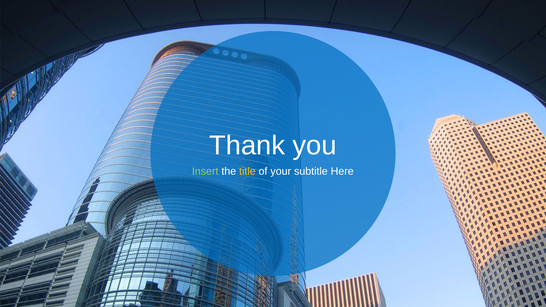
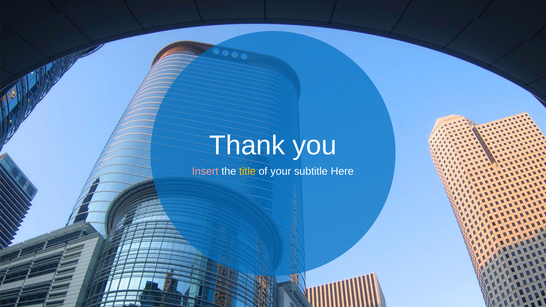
Insert colour: light green -> pink (205, 171)
